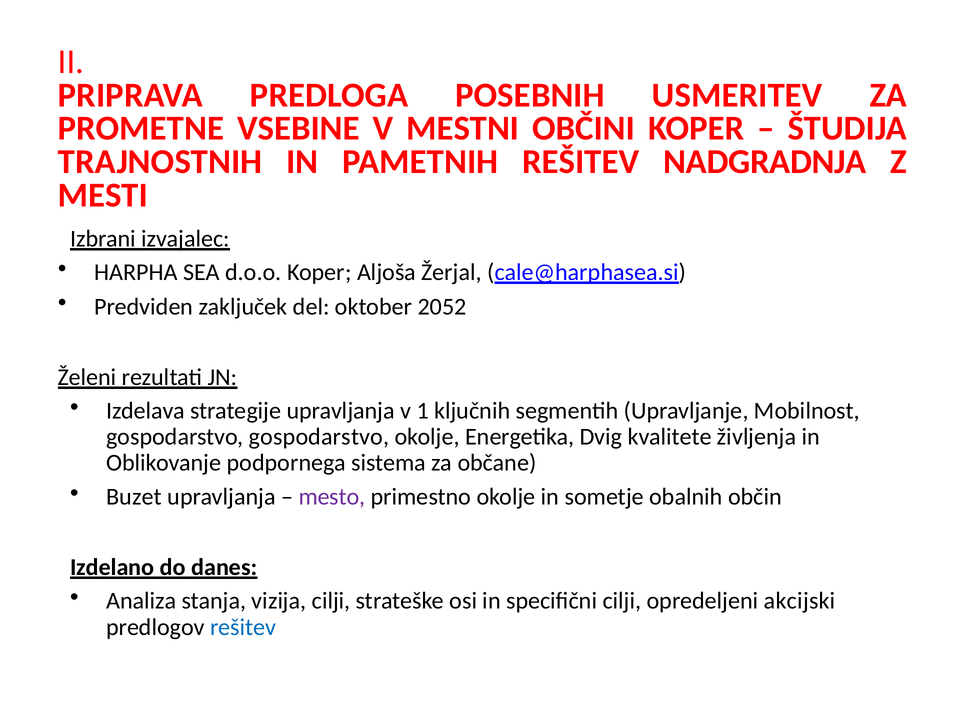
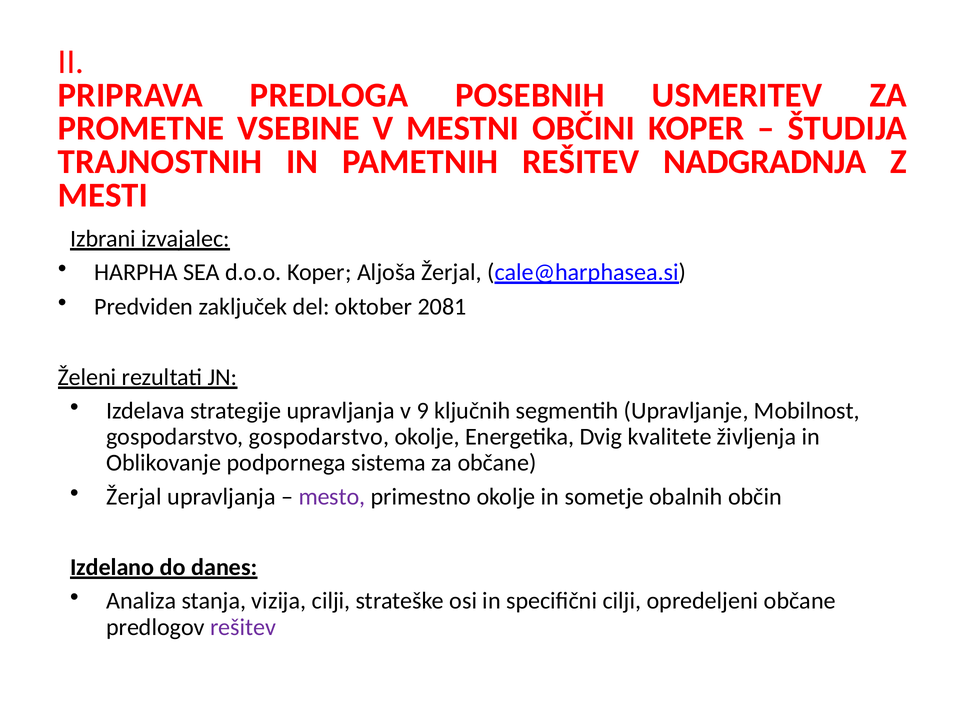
2052: 2052 -> 2081 (442, 307)
1: 1 -> 9 (423, 411)
Buzet: Buzet -> Žerjal (134, 497)
opredeljeni akcijski: akcijski -> občane (800, 601)
rešitev colour: blue -> purple (243, 628)
